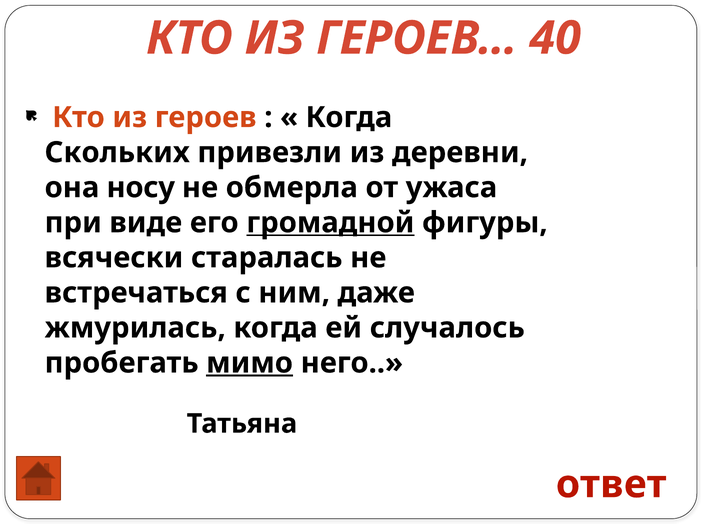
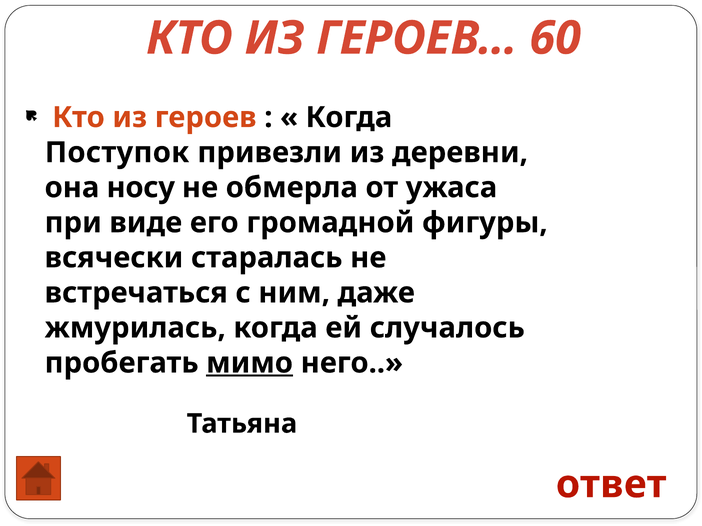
40: 40 -> 60 (555, 38)
Скольких: Скольких -> Поступок (117, 153)
громадной underline: present -> none (330, 223)
